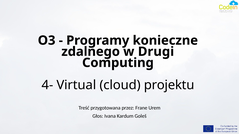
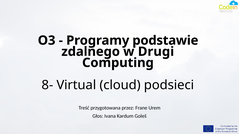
konieczne: konieczne -> podstawie (165, 41)
4-: 4- -> 8- (47, 85)
projektu: projektu -> podsieci (169, 85)
